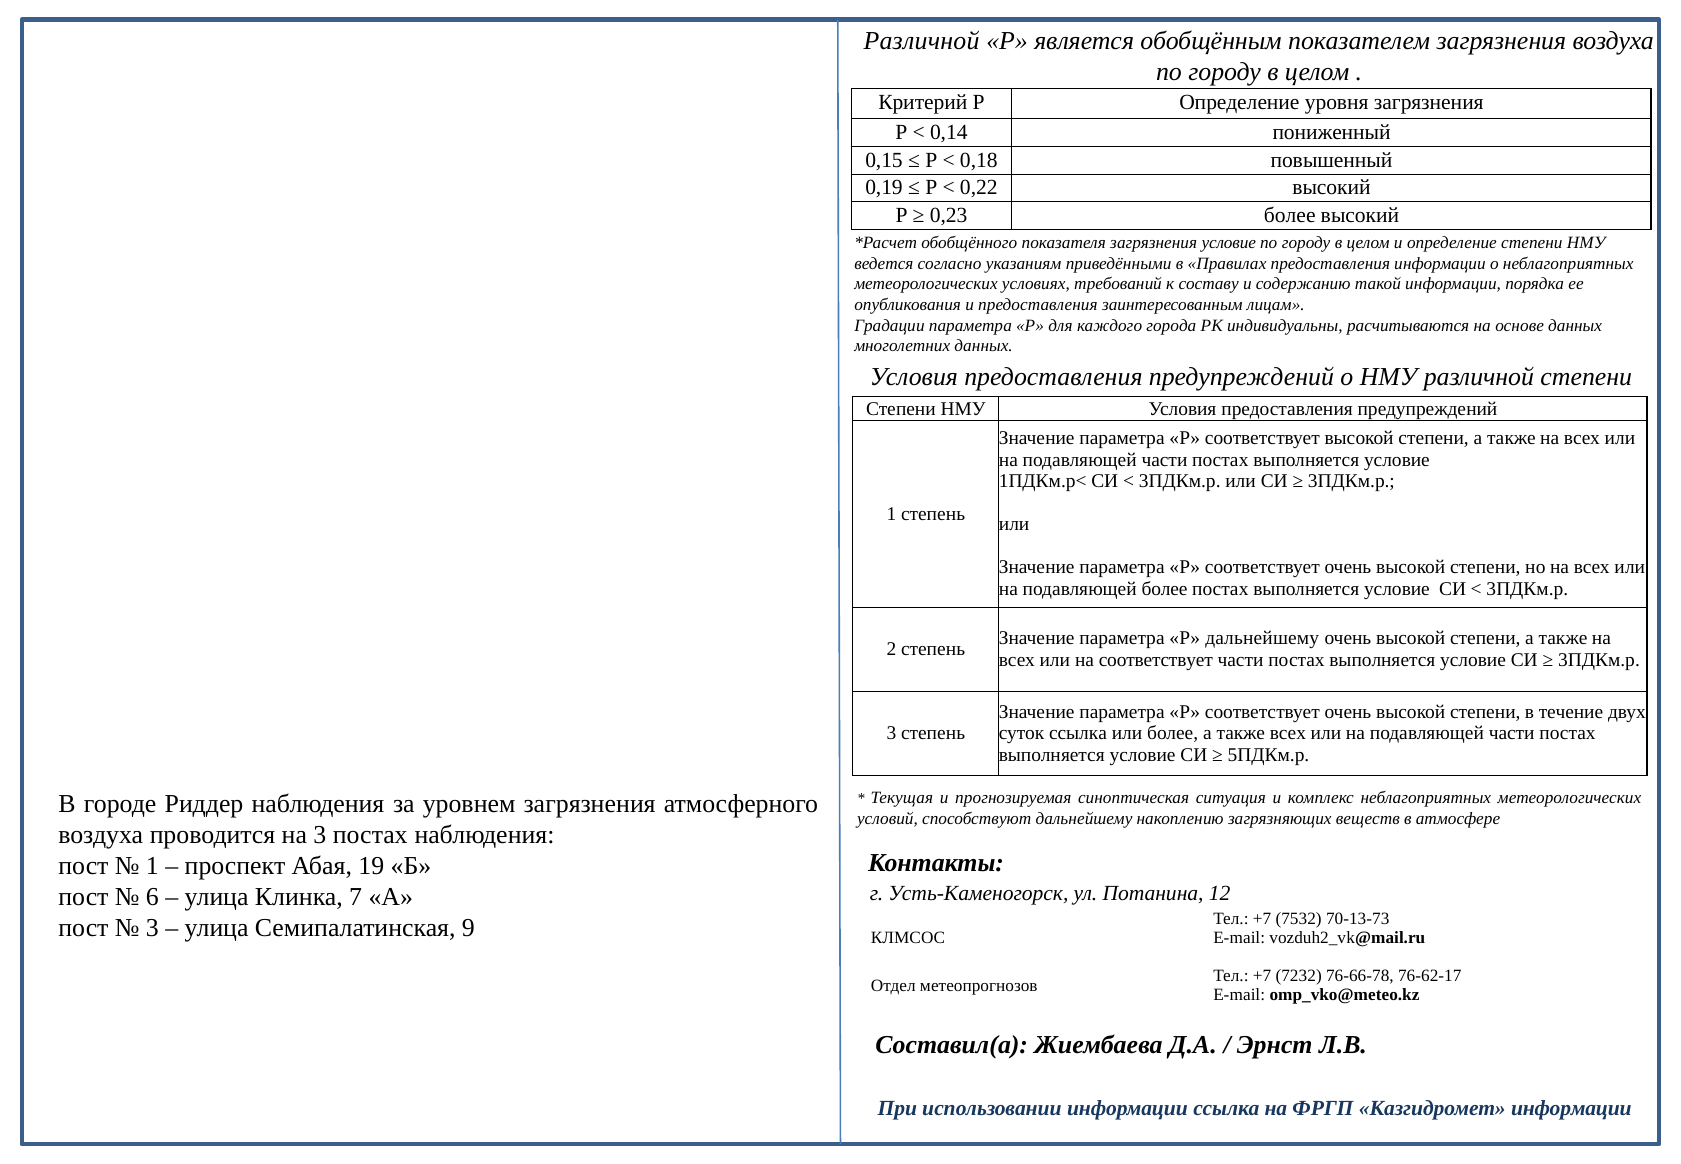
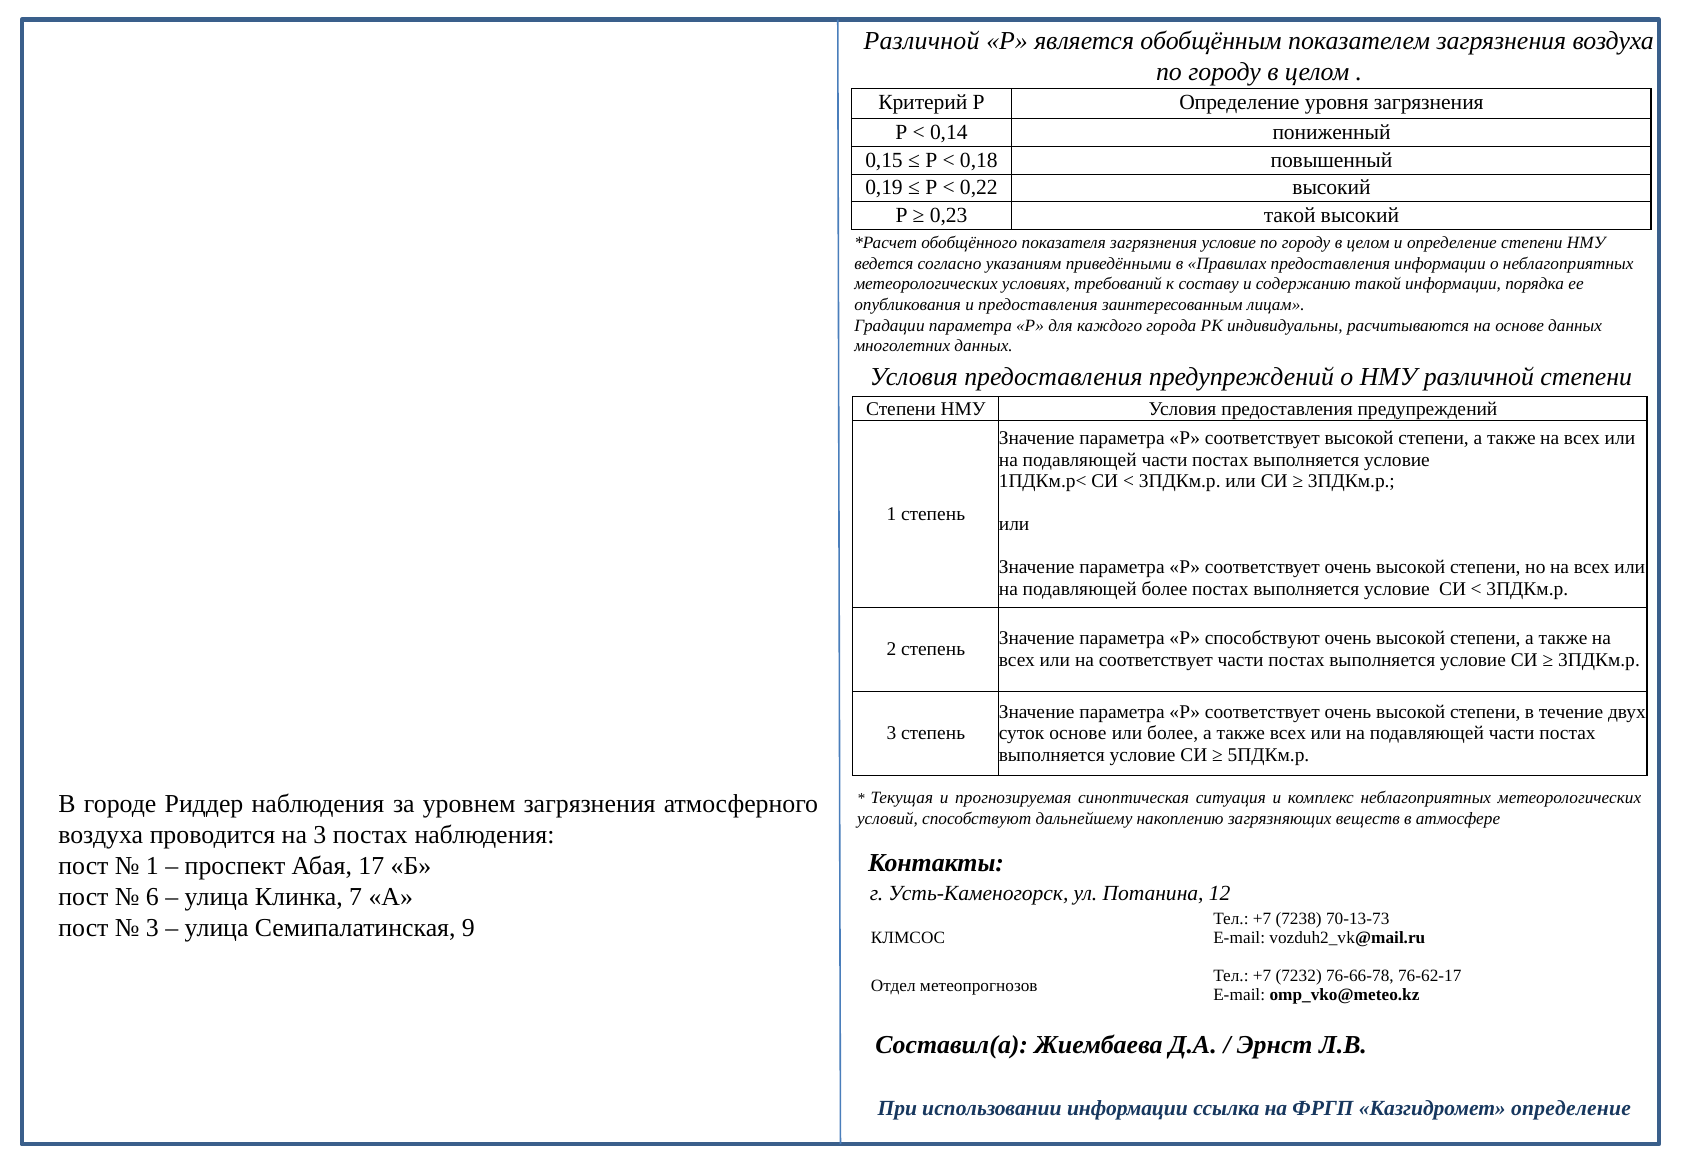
0,23 более: более -> такой (1290, 216)
Р дальнейшему: дальнейшему -> способствуют (1262, 638)
суток ссылка: ссылка -> основе (1078, 733)
19: 19 -> 17 (371, 865)
7532: 7532 -> 7238 (1299, 919)
Казгидромет информации: информации -> определение (1571, 1108)
